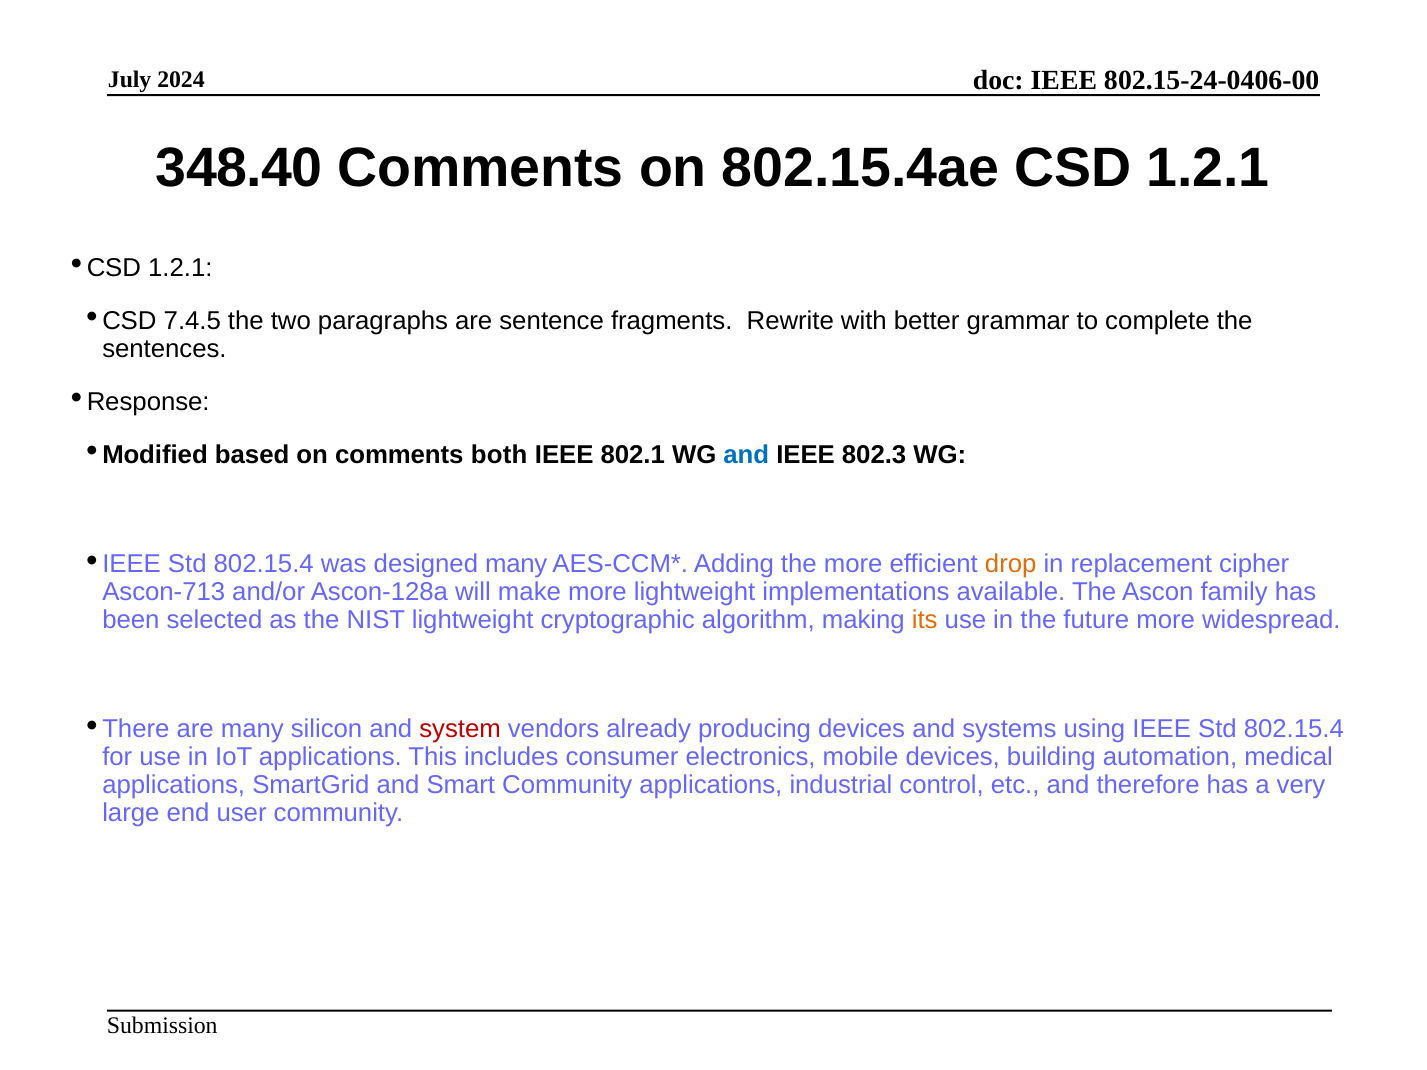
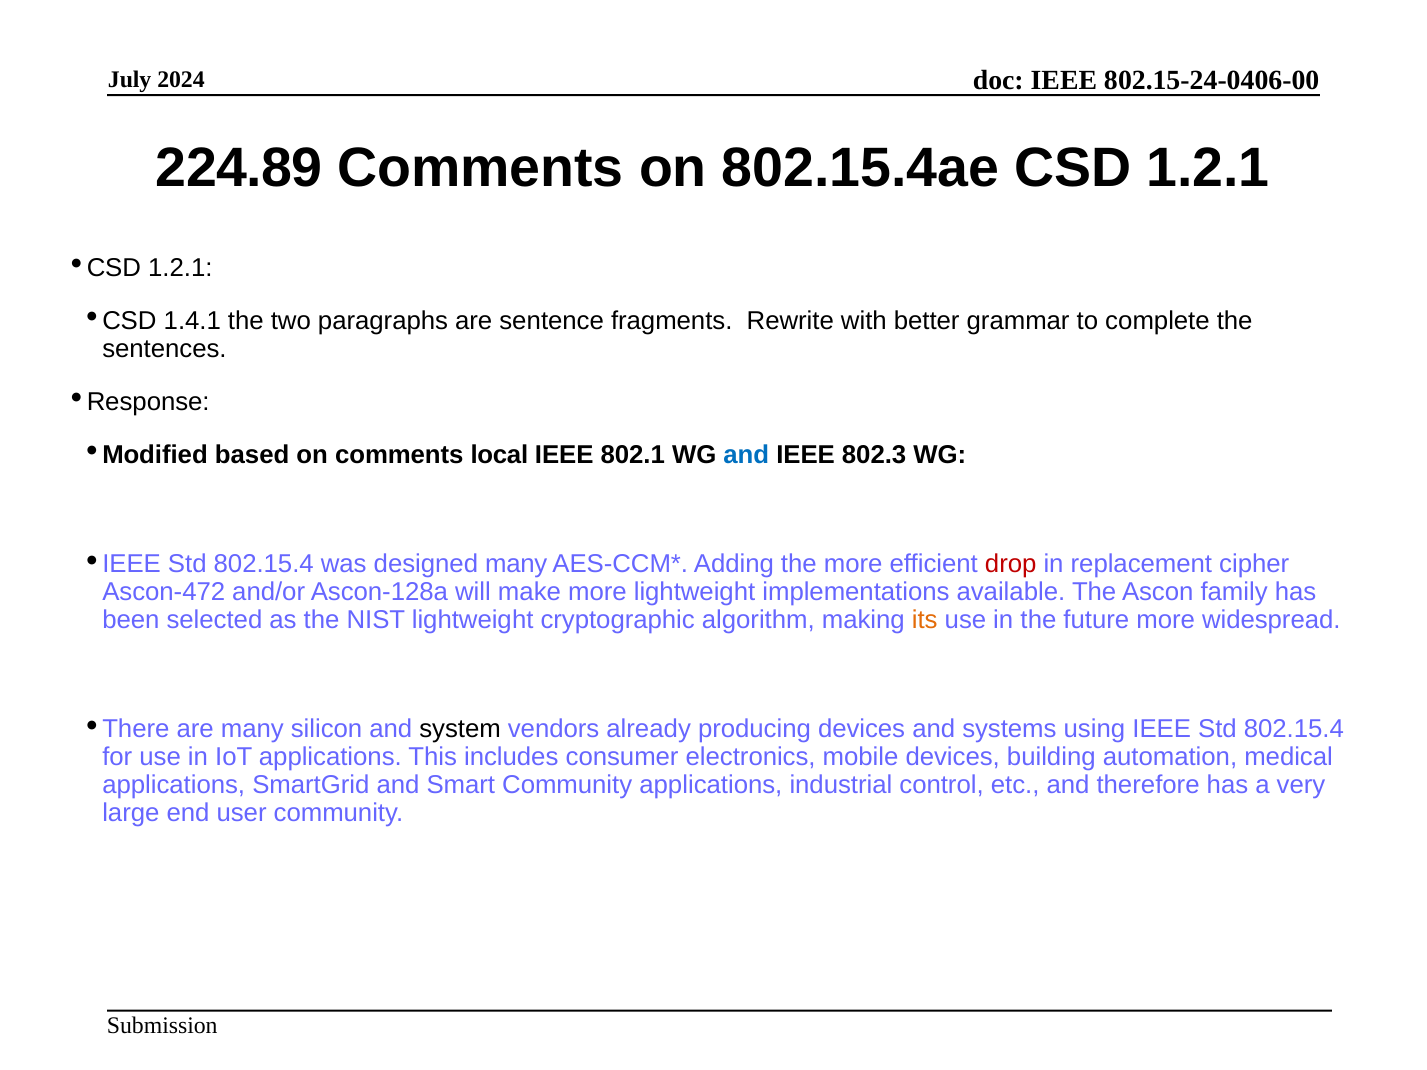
348.40: 348.40 -> 224.89 (239, 168)
7.4.5: 7.4.5 -> 1.4.1 (192, 321)
both: both -> local (499, 455)
drop colour: orange -> red (1011, 564)
Ascon-713: Ascon-713 -> Ascon-472 (164, 592)
system colour: red -> black (460, 729)
